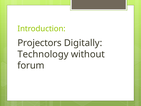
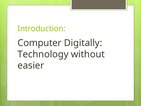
Projectors: Projectors -> Computer (40, 43)
forum: forum -> easier (31, 65)
